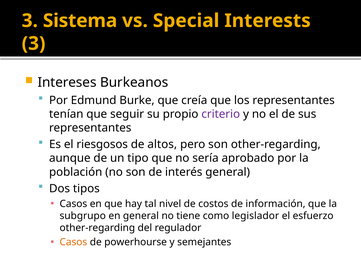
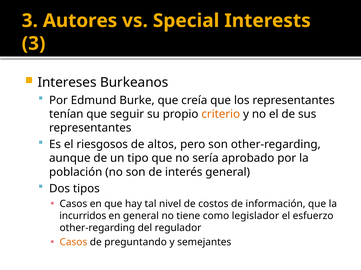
Sistema: Sistema -> Autores (80, 21)
criterio colour: purple -> orange (221, 114)
subgrupo: subgrupo -> incurridos (83, 216)
powerhourse: powerhourse -> preguntando (136, 243)
